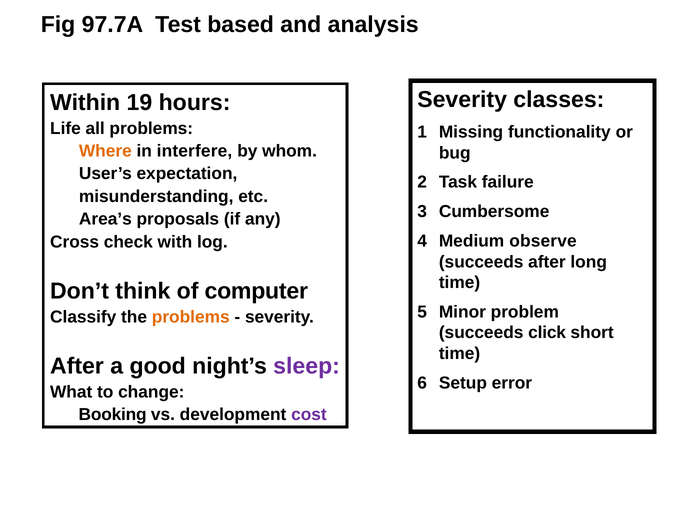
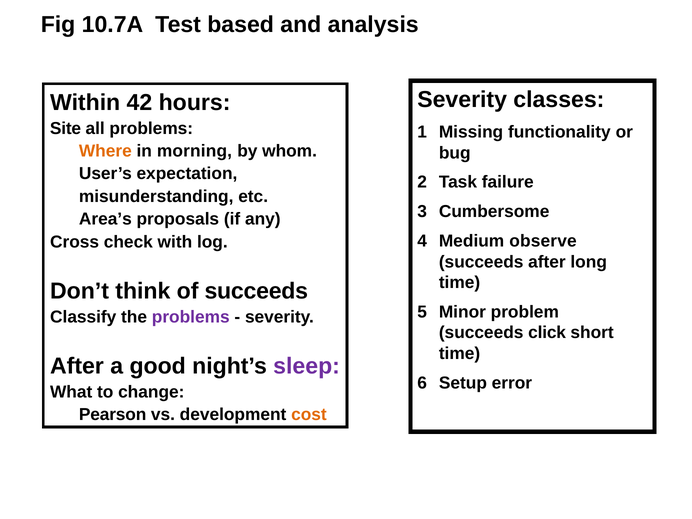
97.7A: 97.7A -> 10.7A (112, 25)
19: 19 -> 42 (139, 103)
Life: Life -> Site (66, 128)
interfere: interfere -> morning (194, 151)
of computer: computer -> succeeds (256, 291)
problems colour: orange -> purple (191, 317)
Booking: Booking -> Pearson (113, 415)
cost colour: purple -> orange (309, 415)
